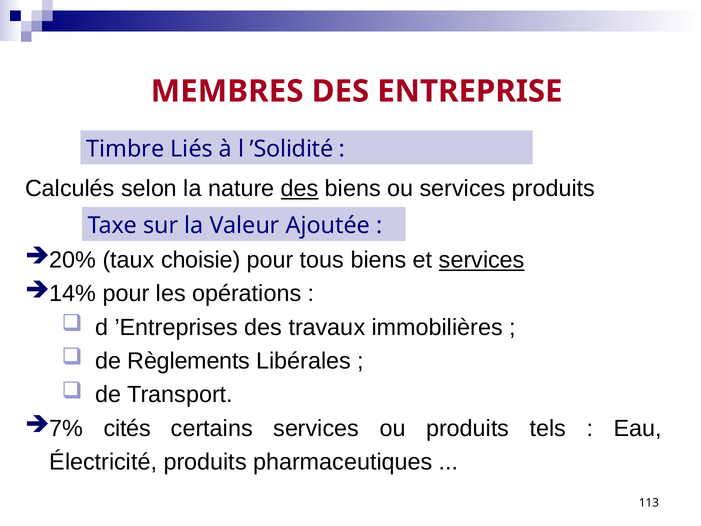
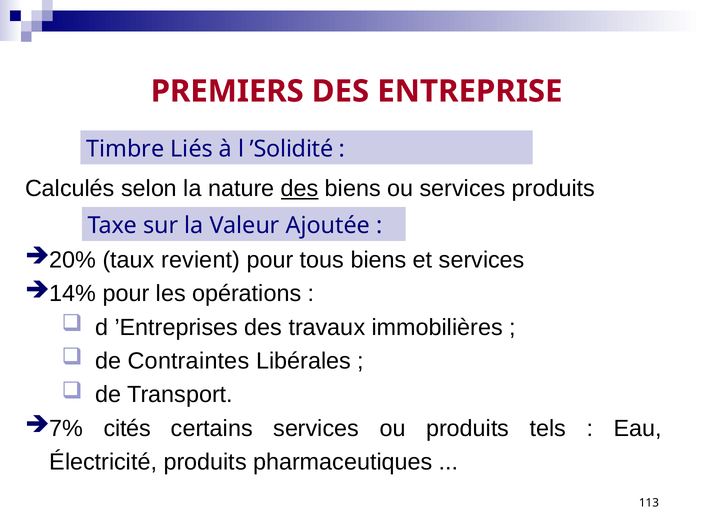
MEMBRES: MEMBRES -> PREMIERS (227, 91)
choisie: choisie -> revient (201, 260)
services underline: present -> none (482, 260)
Règlements: Règlements -> Contraintes (189, 361)
